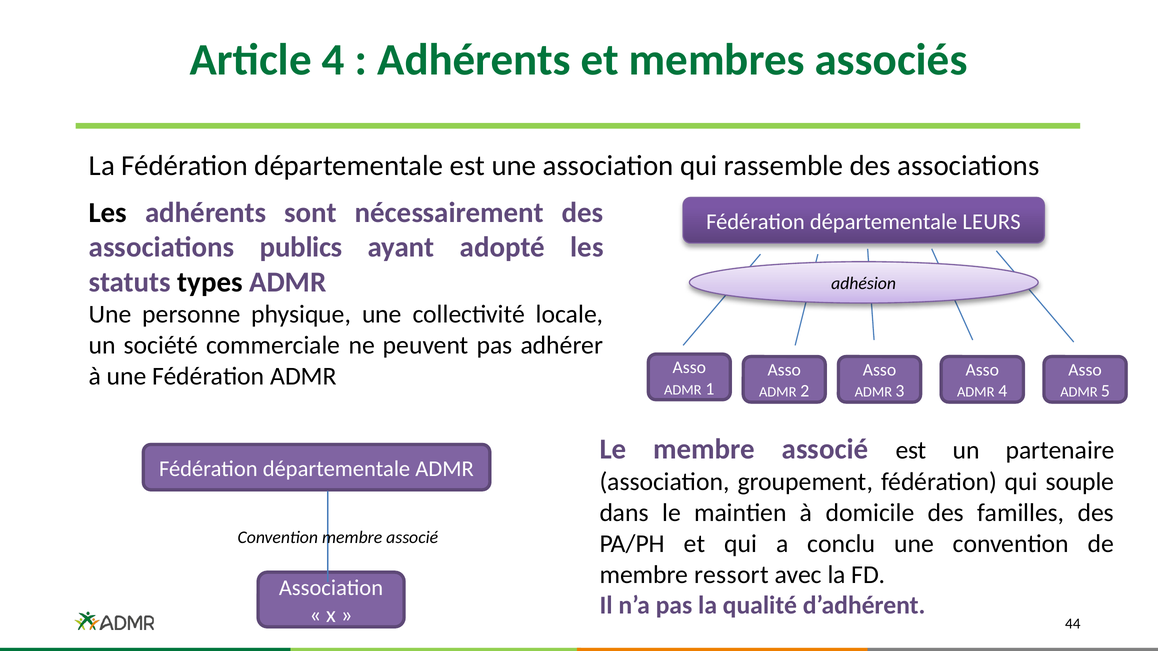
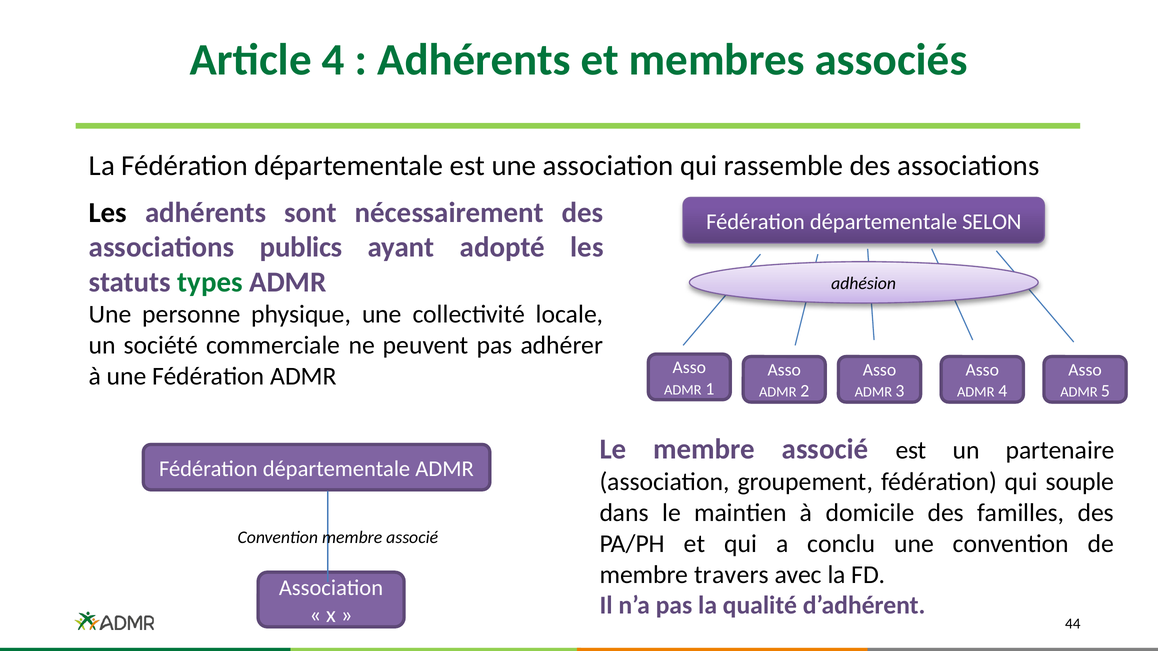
LEURS: LEURS -> SELON (992, 222)
types colour: black -> green (210, 282)
ressort: ressort -> travers (731, 575)
